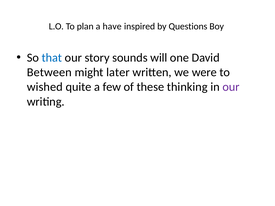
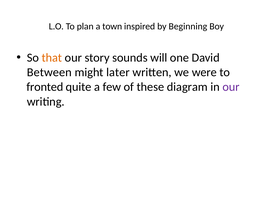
have: have -> town (112, 26)
Questions: Questions -> Beginning (188, 26)
that colour: blue -> orange (52, 58)
wished: wished -> fronted (45, 87)
thinking: thinking -> diagram (187, 87)
